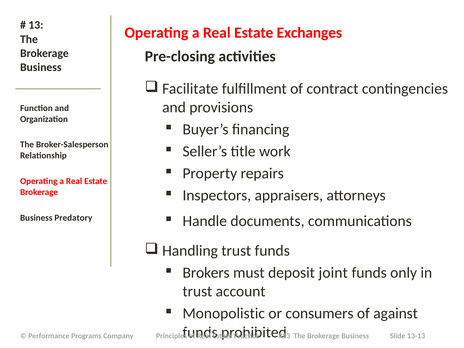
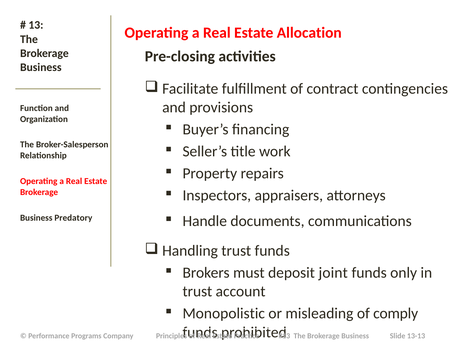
Exchanges: Exchanges -> Allocation (309, 33)
consumers: consumers -> misleading (319, 313)
against: against -> comply (396, 313)
